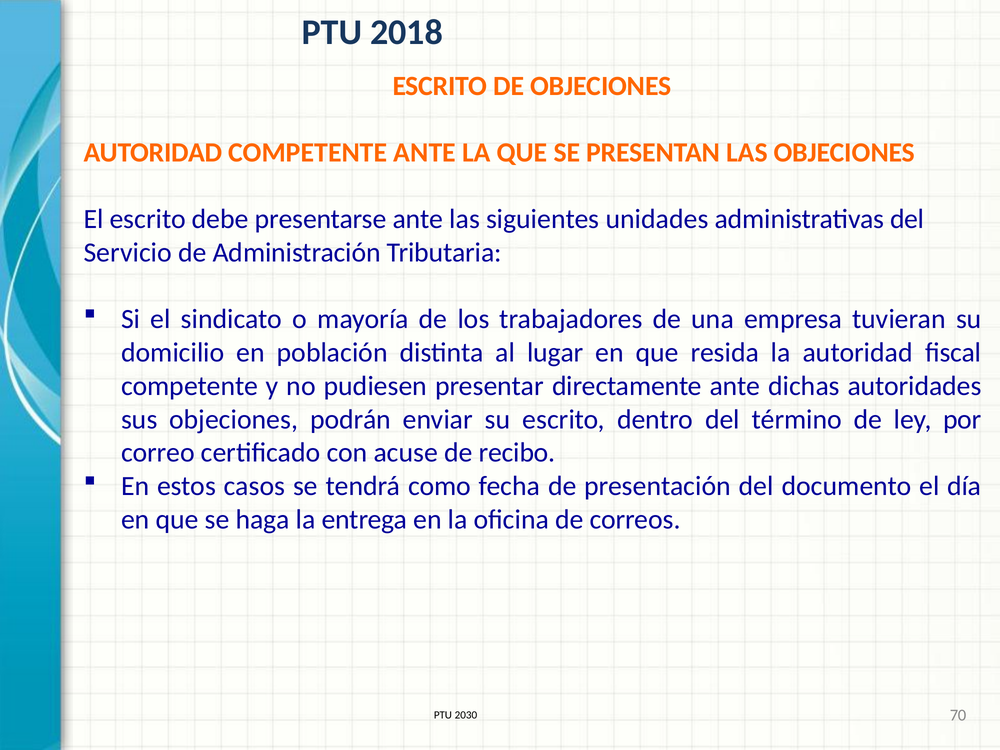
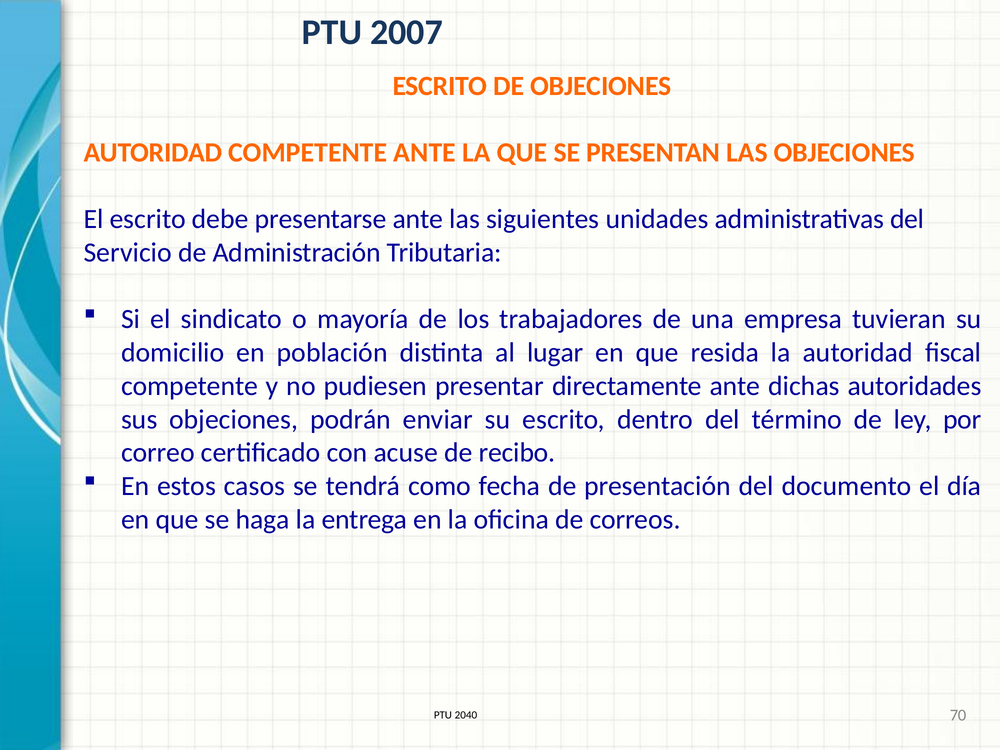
2018: 2018 -> 2007 (406, 32)
2030: 2030 -> 2040 (466, 715)
